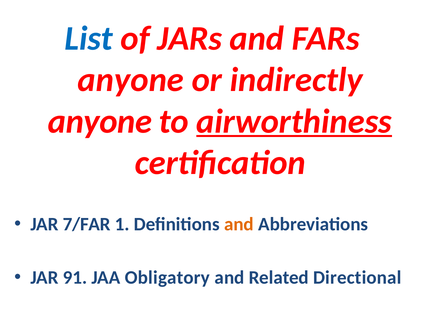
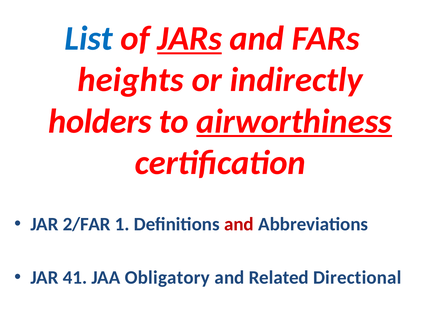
JARs underline: none -> present (190, 39)
anyone: anyone -> heights (131, 80)
anyone: anyone -> holders (100, 121)
7/FAR: 7/FAR -> 2/FAR (87, 224)
and colour: orange -> red (239, 224)
91: 91 -> 41 (75, 277)
